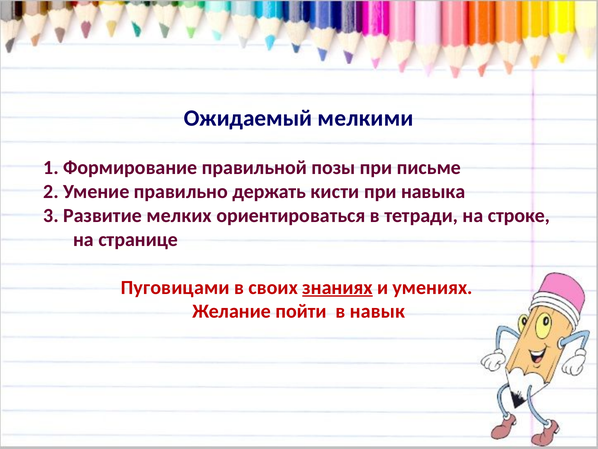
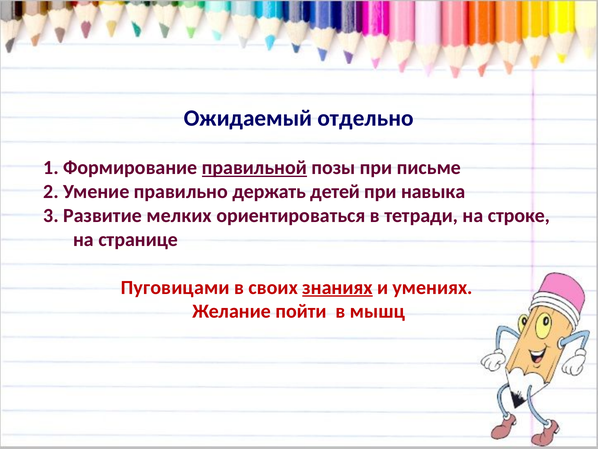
мелкими: мелкими -> отдельно (366, 118)
правильной underline: none -> present (254, 167)
кисти: кисти -> детей (335, 191)
навык: навык -> мышц (378, 311)
